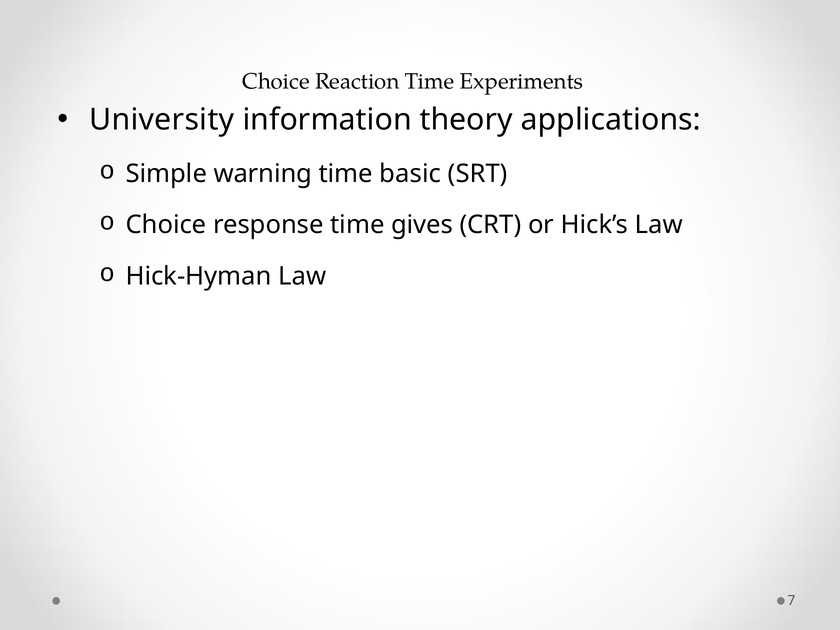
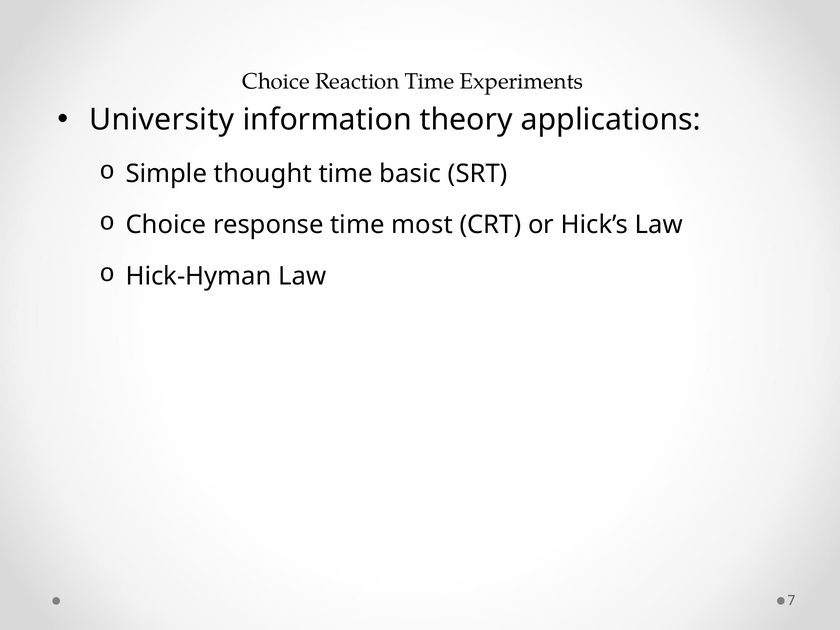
warning: warning -> thought (263, 174)
gives: gives -> most (422, 225)
